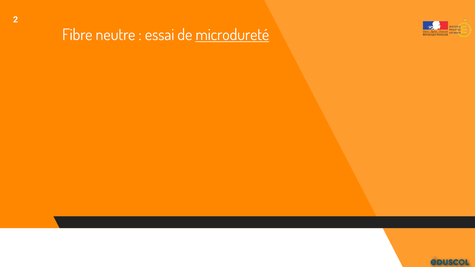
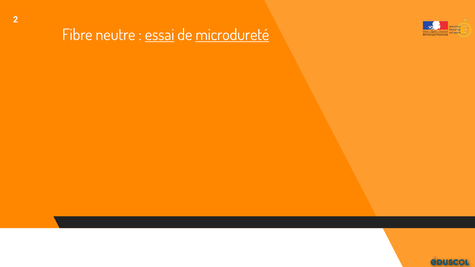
essai underline: none -> present (160, 35)
